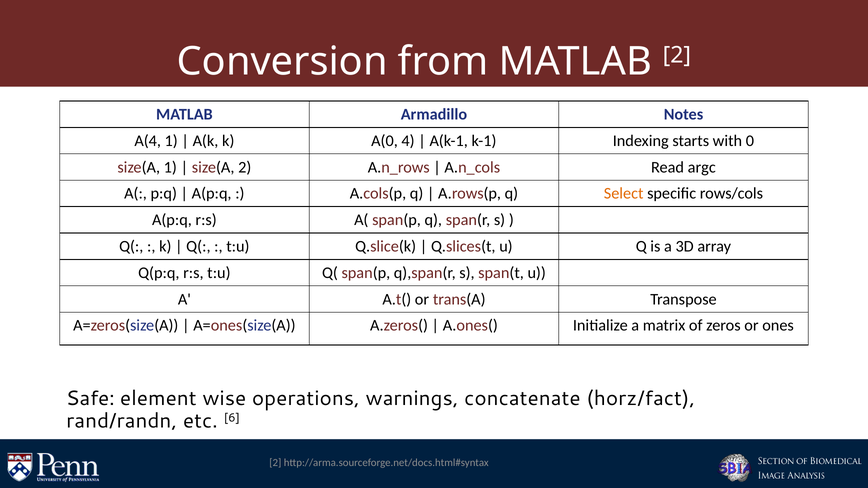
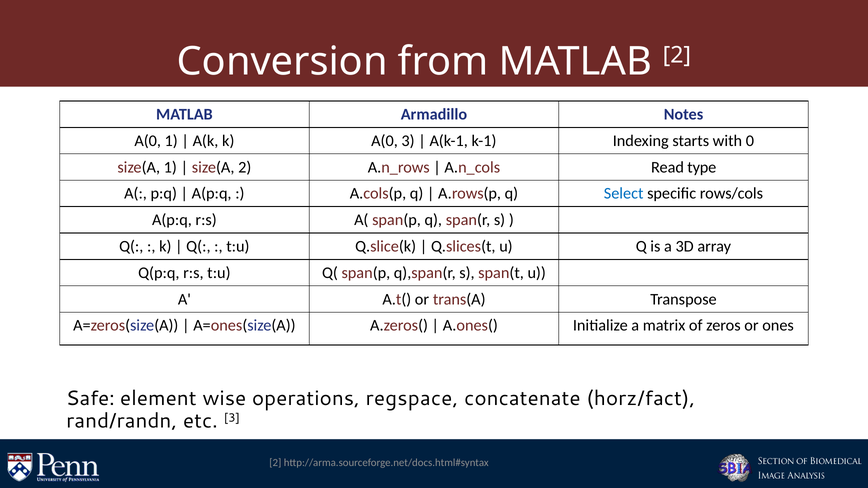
A(4: A(4 -> A(0 (148, 141)
A(0 4: 4 -> 3 (408, 141)
argc: argc -> type (702, 167)
Select colour: orange -> blue (624, 194)
warnings: warnings -> regspace (412, 398)
etc 6: 6 -> 3 (232, 418)
